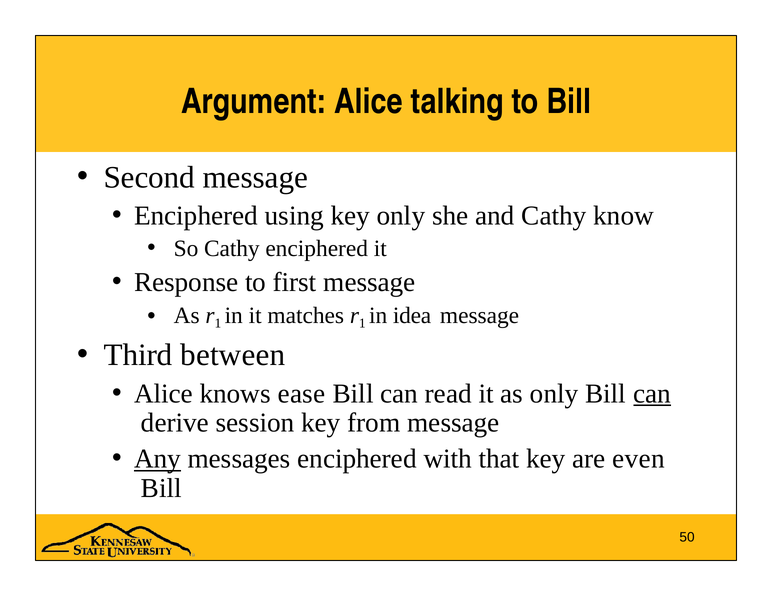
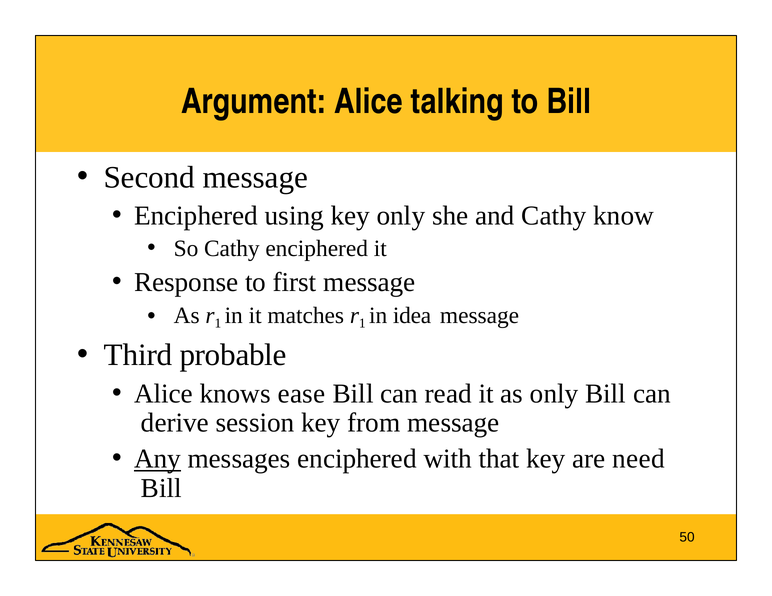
between: between -> probable (233, 355)
can underline: present -> none (652, 394)
even: even -> need (639, 459)
